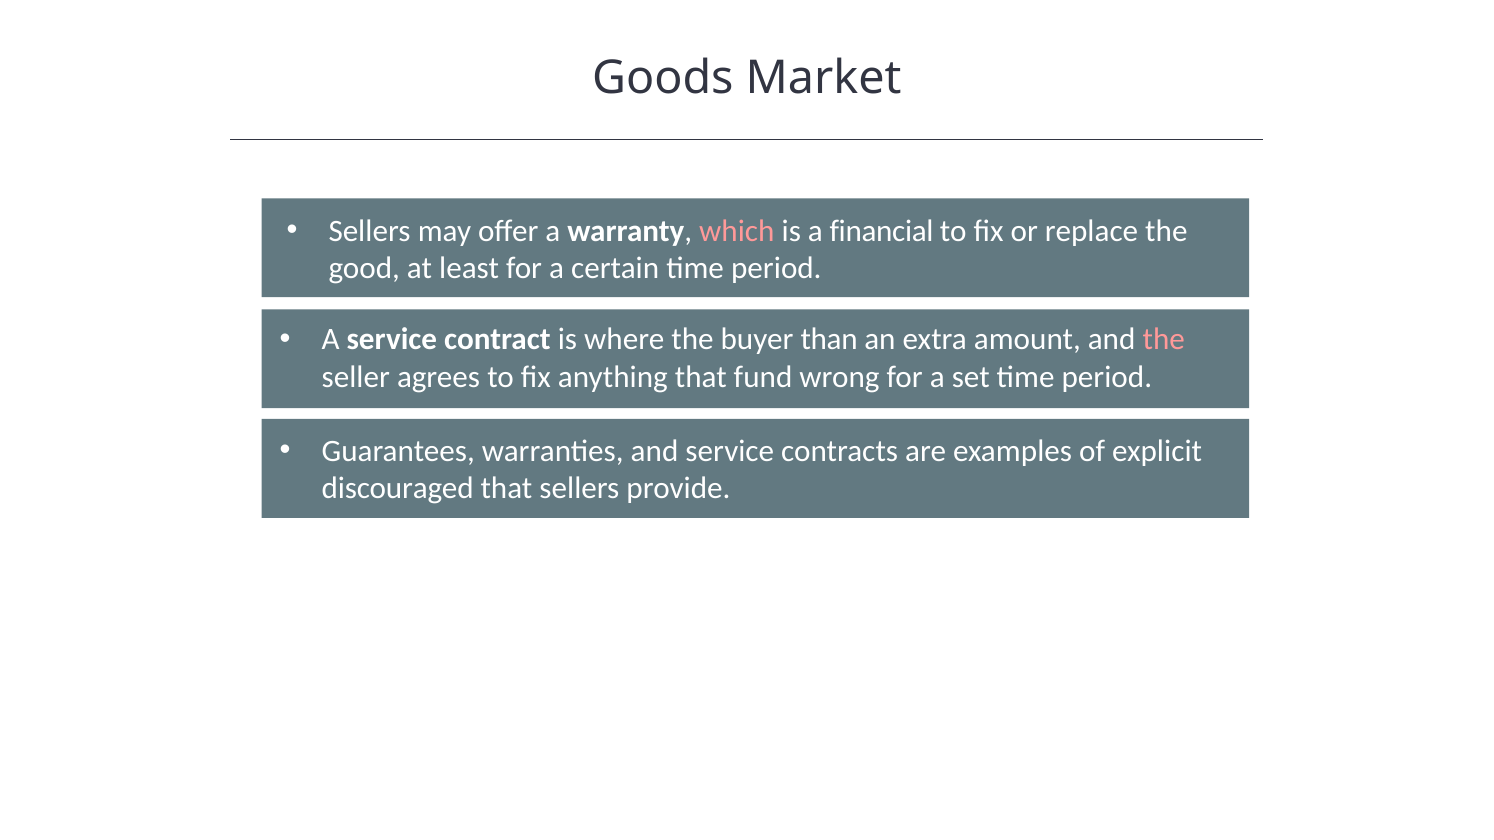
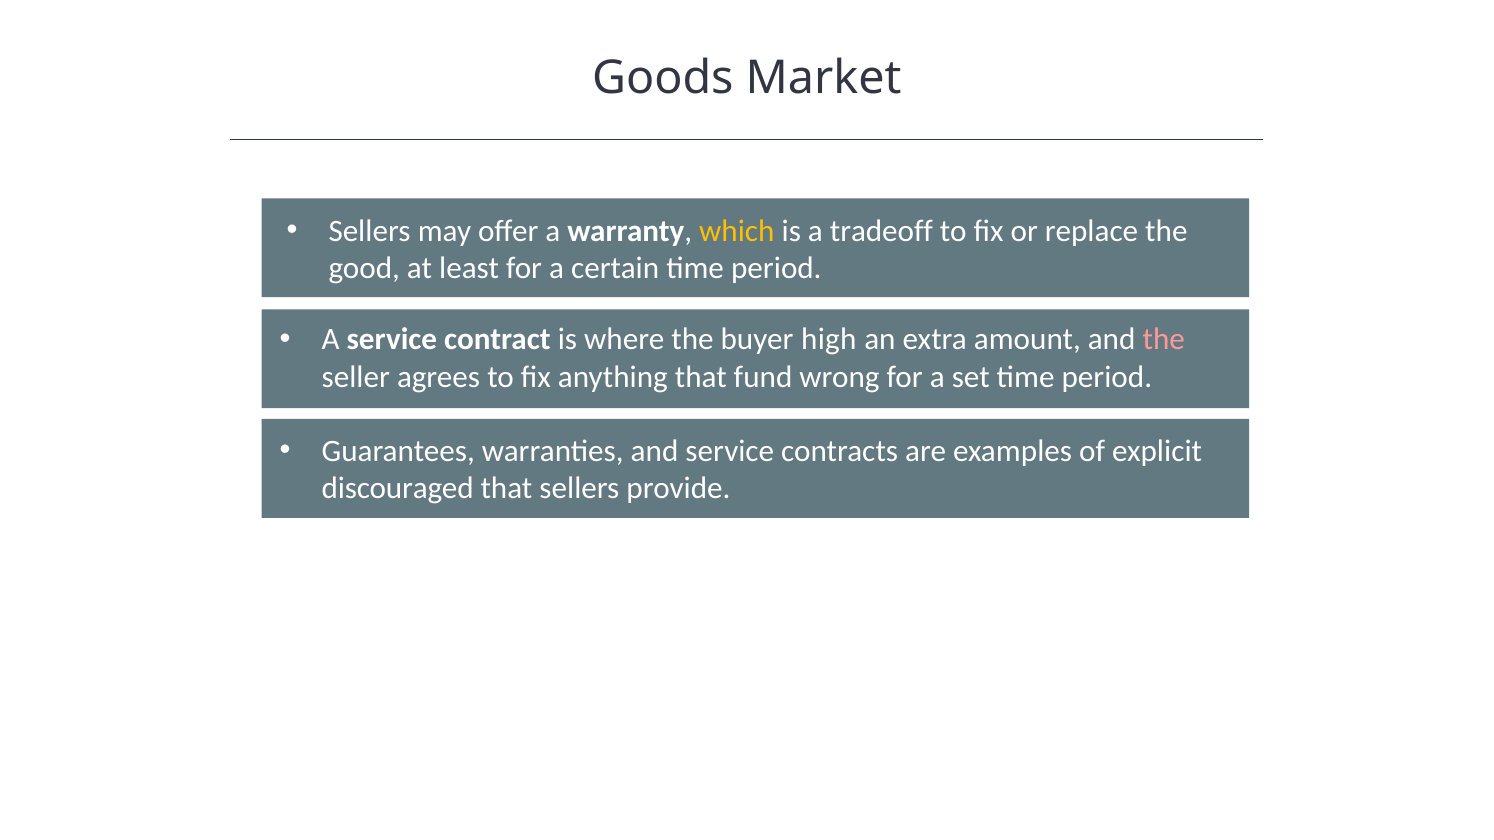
which colour: pink -> yellow (737, 231)
financial: financial -> tradeoff (881, 231)
than: than -> high (829, 340)
